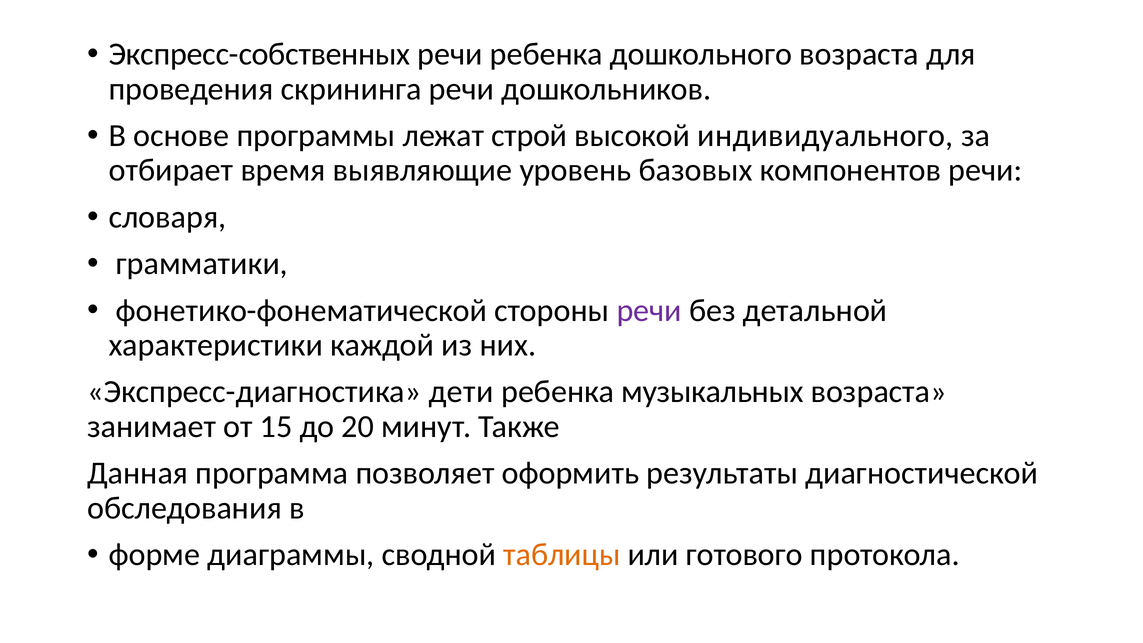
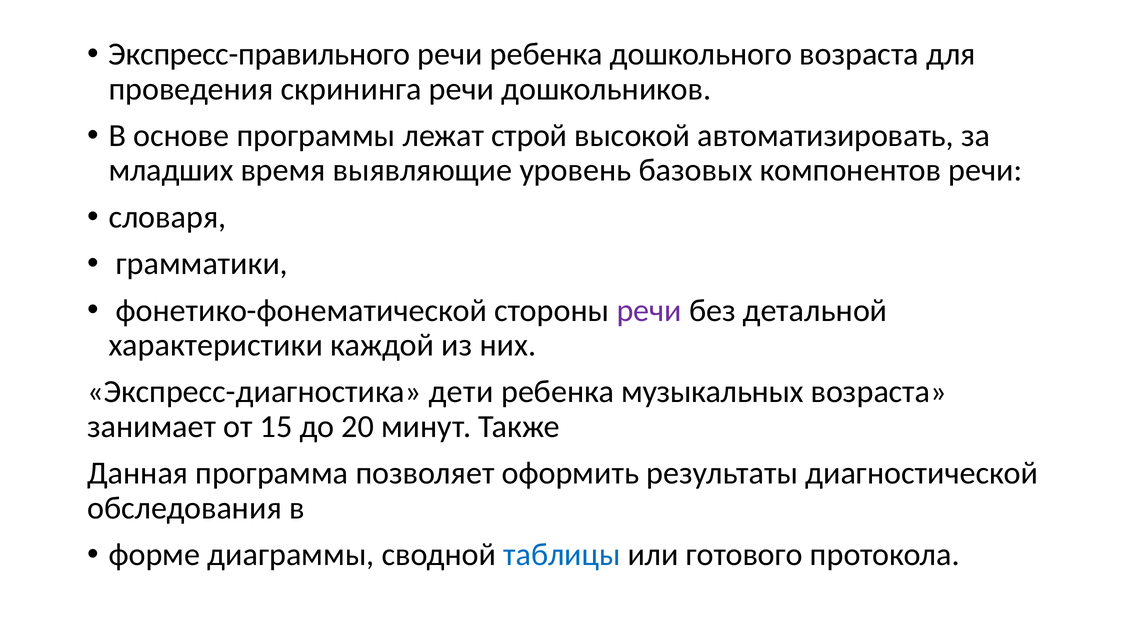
Экспресс-собственных: Экспресс-собственных -> Экспресс-правильного (259, 54)
индивидуального: индивидуального -> автоматизировать (826, 136)
отбирает: отбирает -> младших (171, 170)
таблицы colour: orange -> blue (562, 555)
